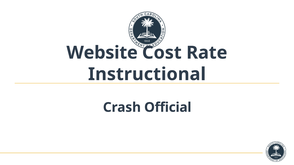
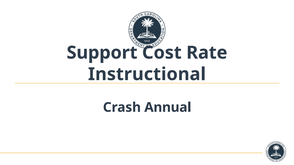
Website: Website -> Support (102, 53)
Official: Official -> Annual (168, 108)
